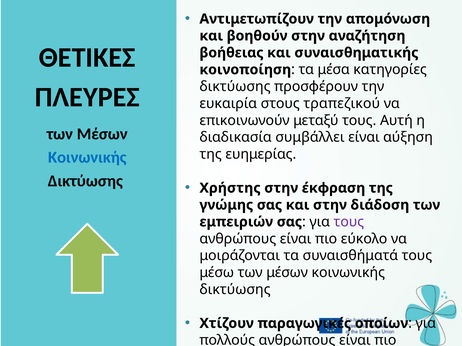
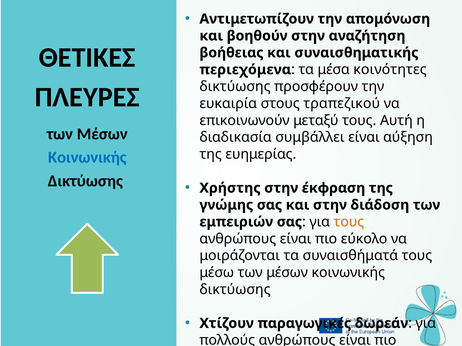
κοινοποίηση: κοινοποίηση -> περιεχόμενα (245, 70)
κατηγορίες: κατηγορίες -> κοινότητες (390, 70)
τους colour: purple -> orange (349, 222)
οποίων: οποίων -> δωρεάν (382, 324)
